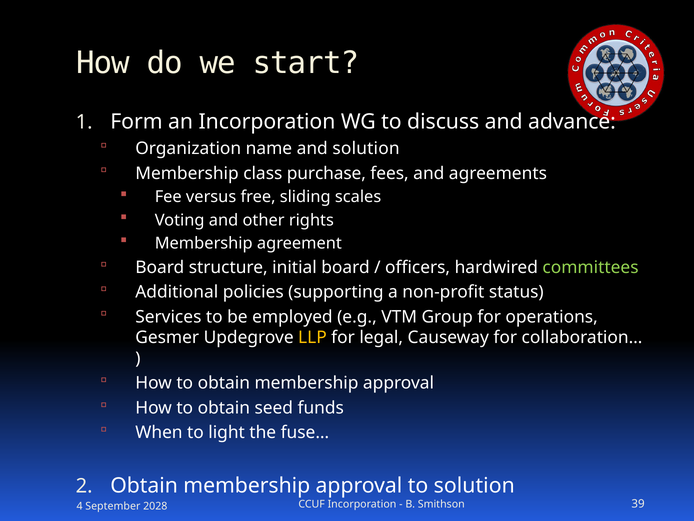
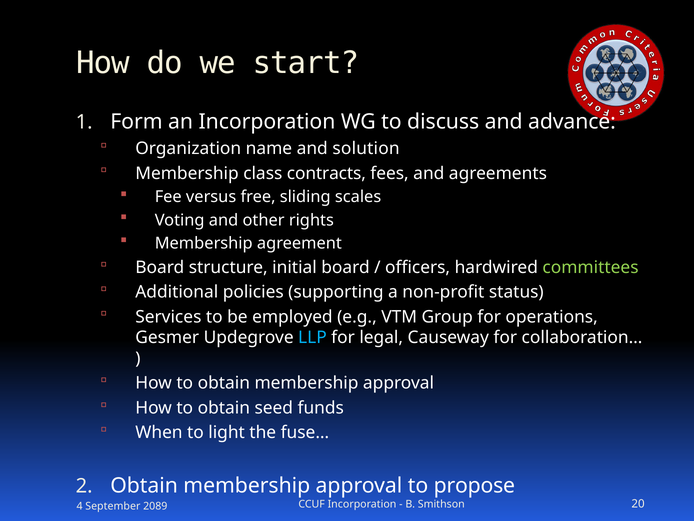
purchase: purchase -> contracts (326, 173)
LLP colour: yellow -> light blue (312, 337)
to solution: solution -> propose (474, 485)
39: 39 -> 20 (638, 503)
2028: 2028 -> 2089 (155, 506)
